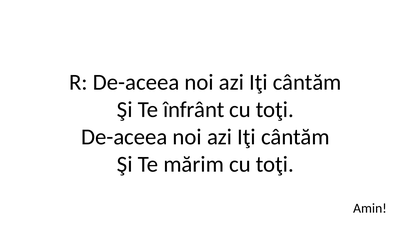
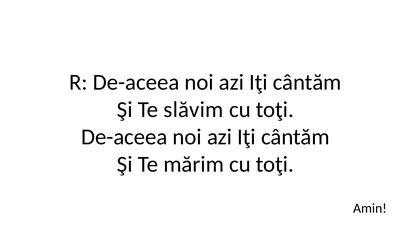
înfrânt: înfrânt -> slăvim (194, 110)
